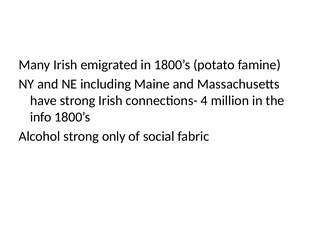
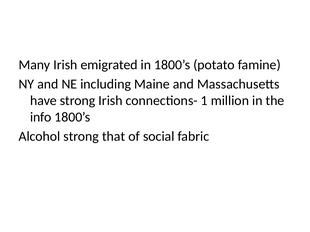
4: 4 -> 1 (204, 101)
only: only -> that (114, 137)
